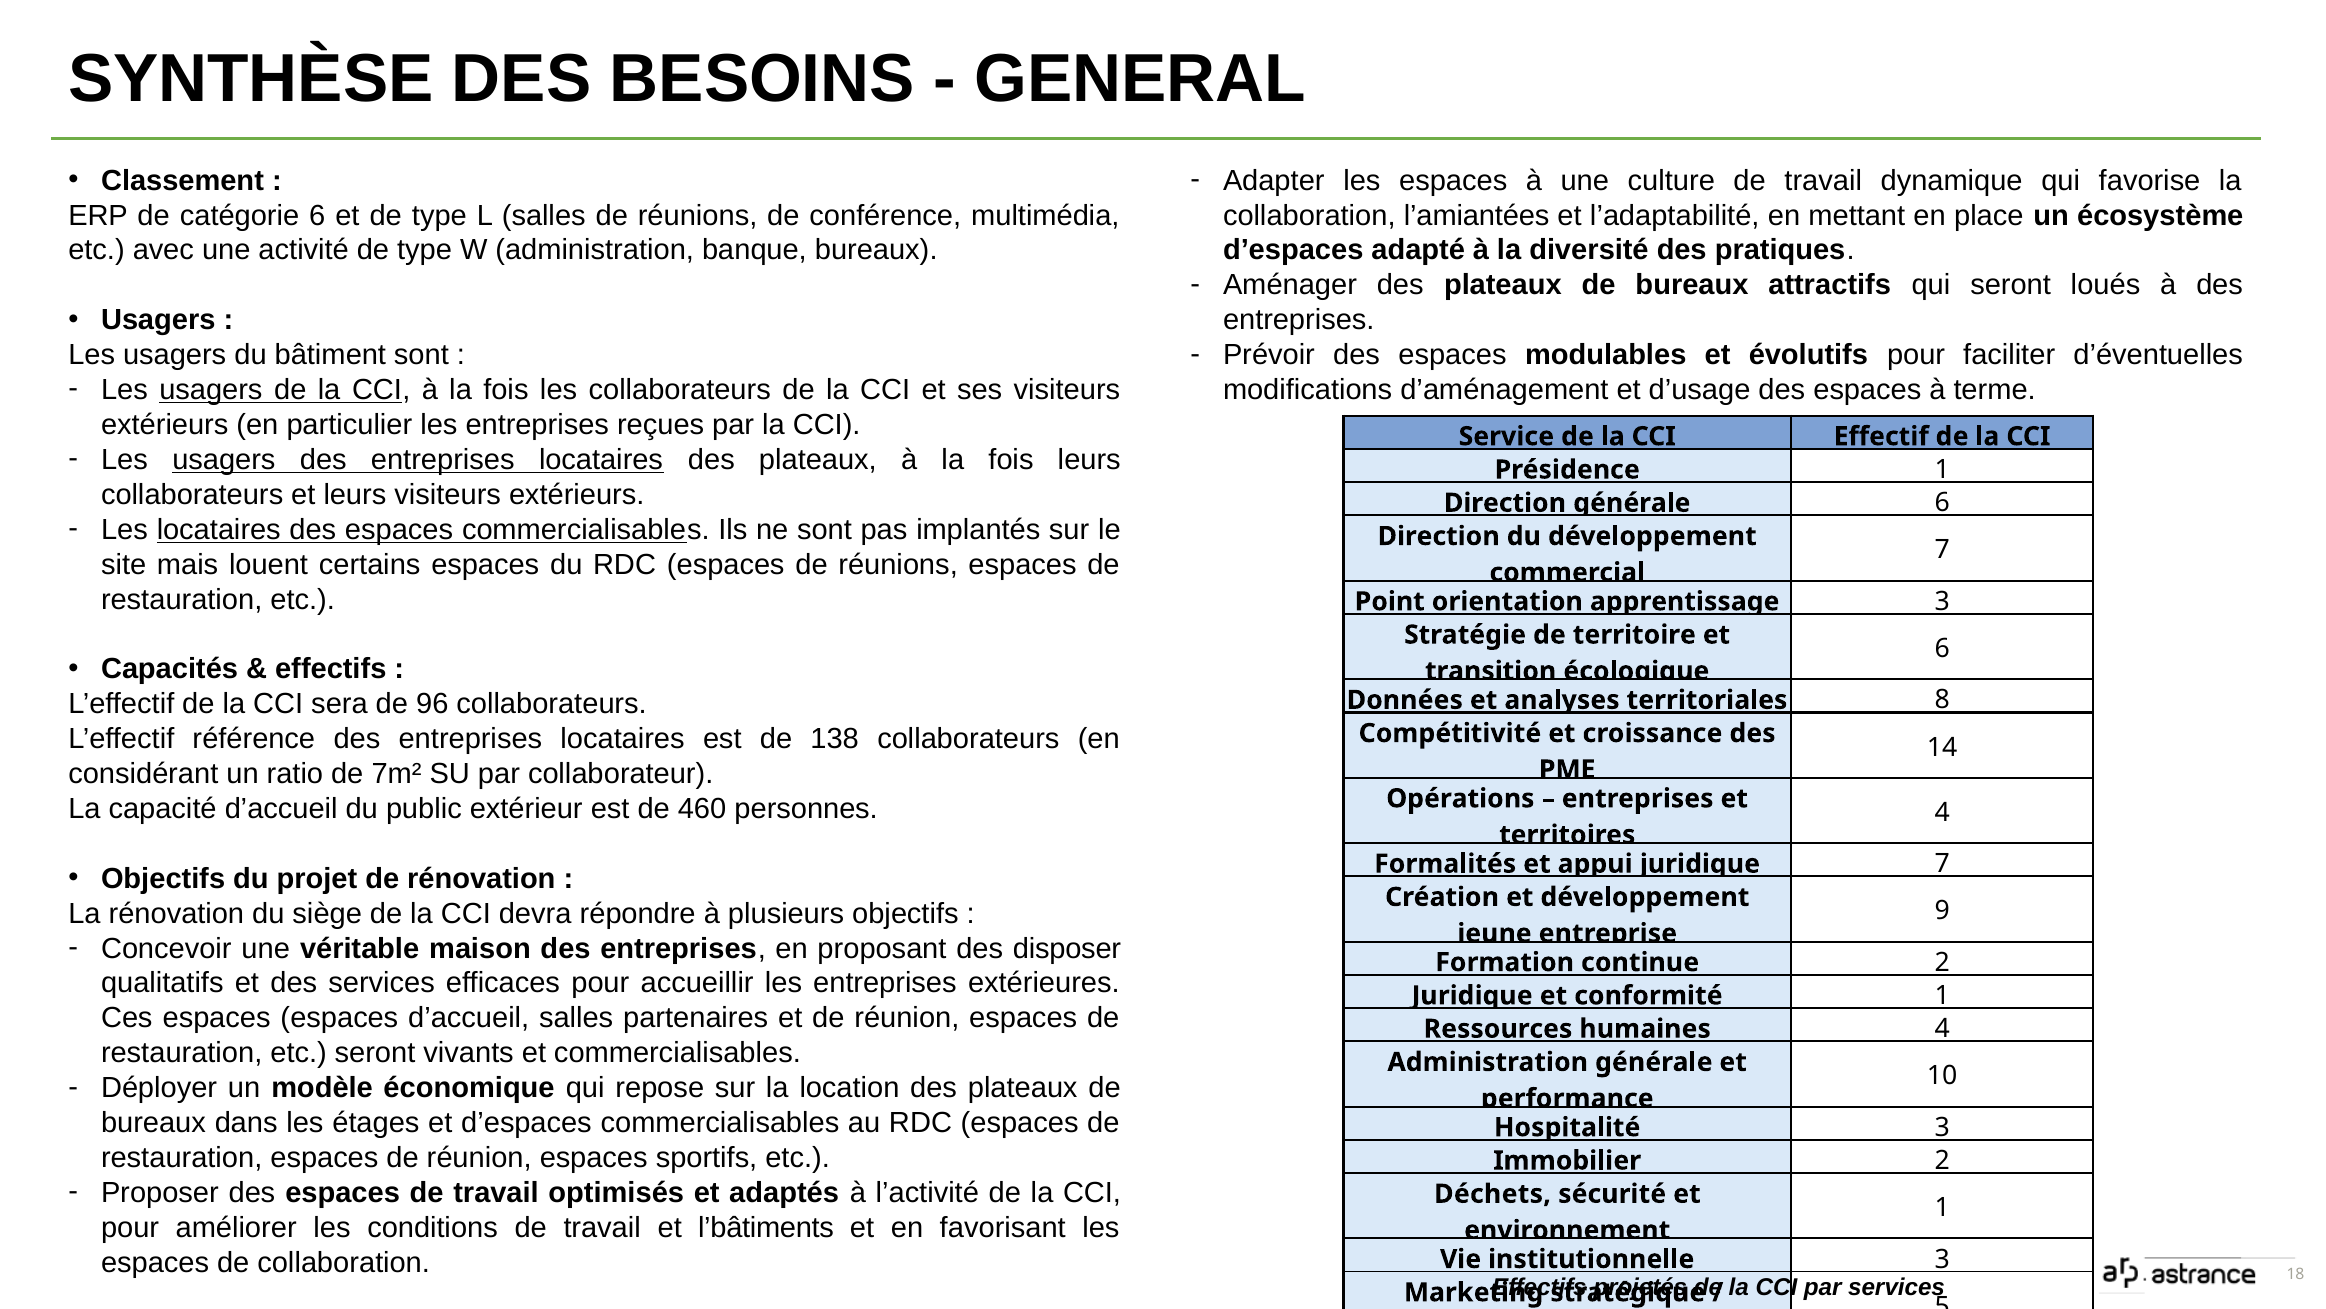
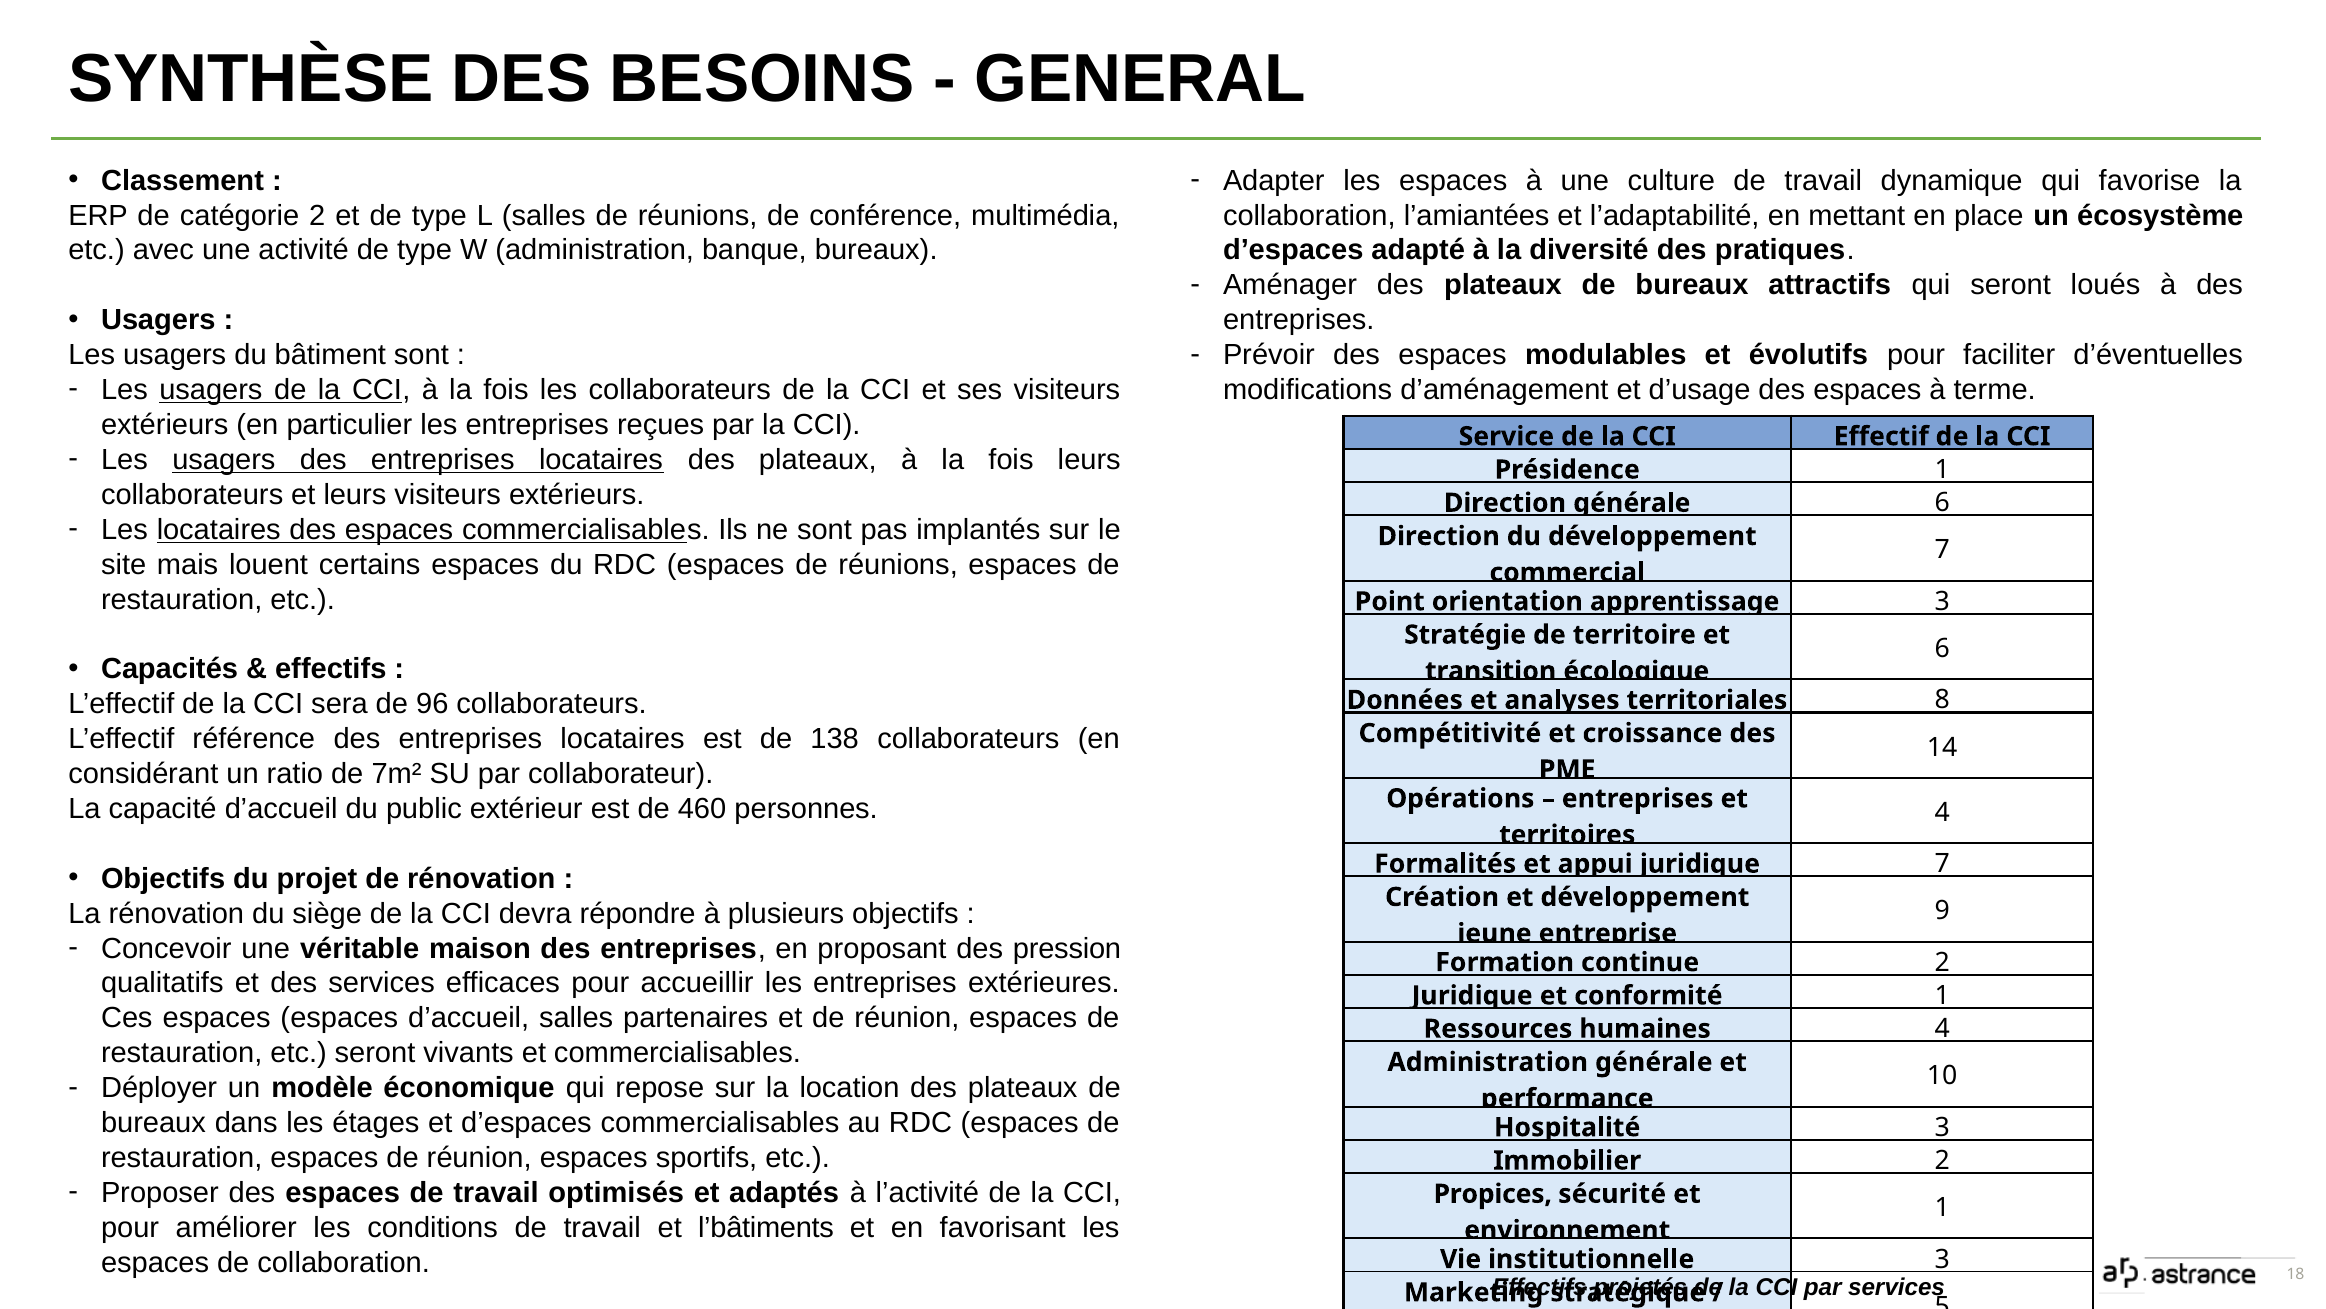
catégorie 6: 6 -> 2 (317, 215)
disposer: disposer -> pression (1067, 948)
Déchets: Déchets -> Propices (1493, 1193)
